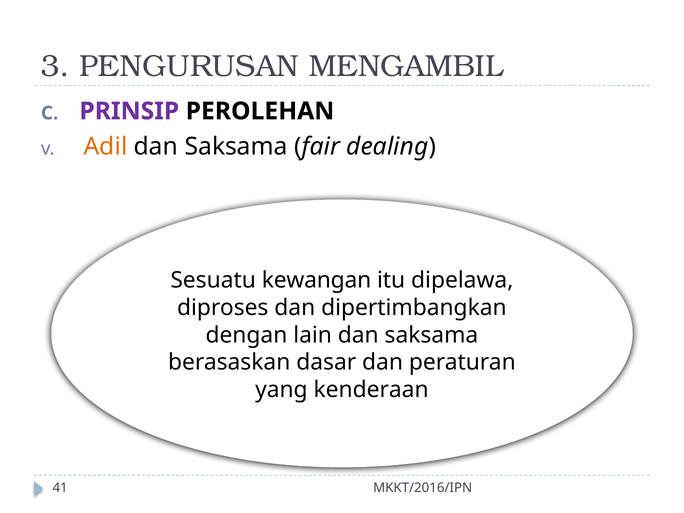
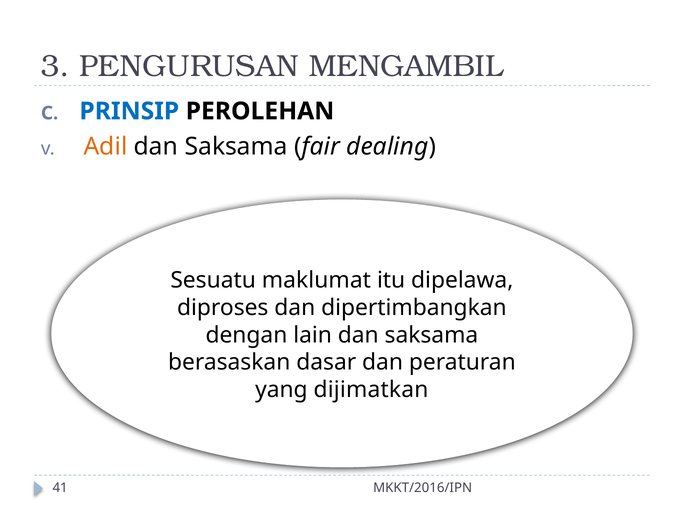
PRINSIP colour: purple -> blue (129, 111)
kewangan: kewangan -> maklumat (316, 280)
kenderaan: kenderaan -> dijimatkan (371, 390)
